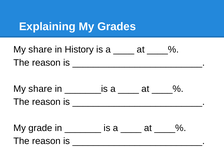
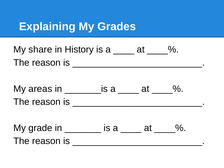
share: share -> areas (40, 89)
